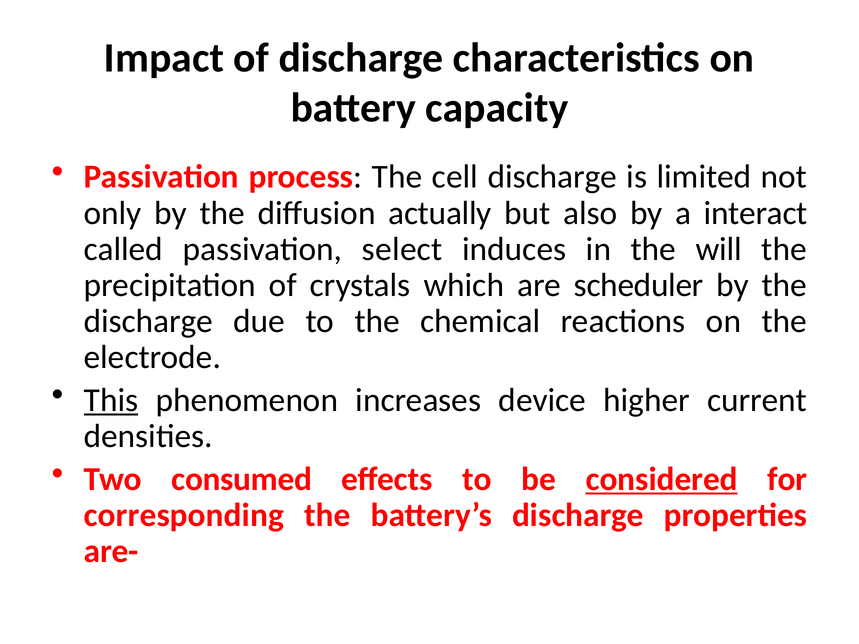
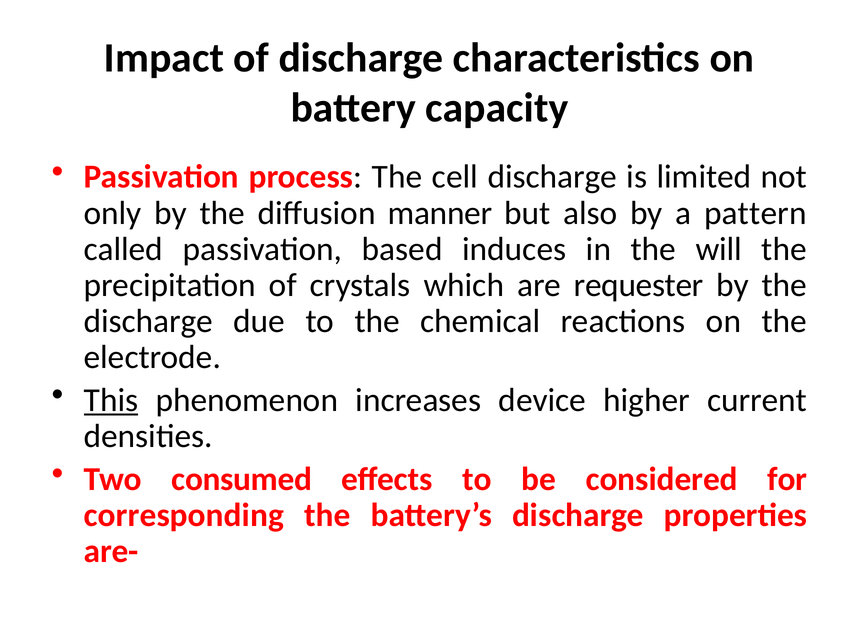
actually: actually -> manner (440, 213)
interact: interact -> pattern (755, 213)
select: select -> based (402, 249)
scheduler: scheduler -> requester (639, 285)
considered underline: present -> none (662, 479)
